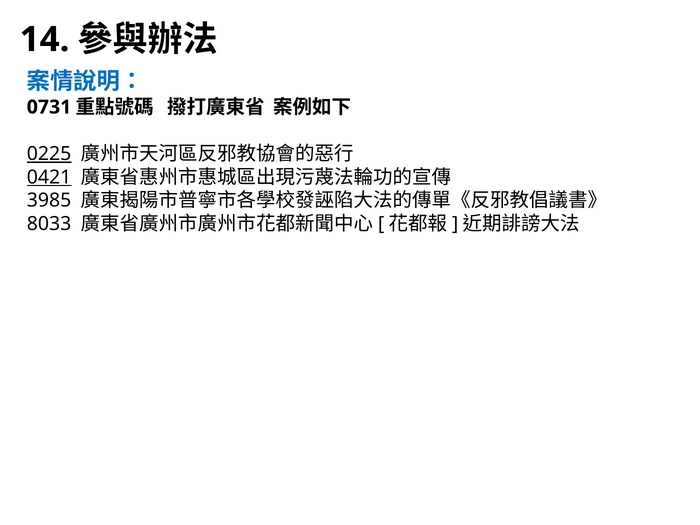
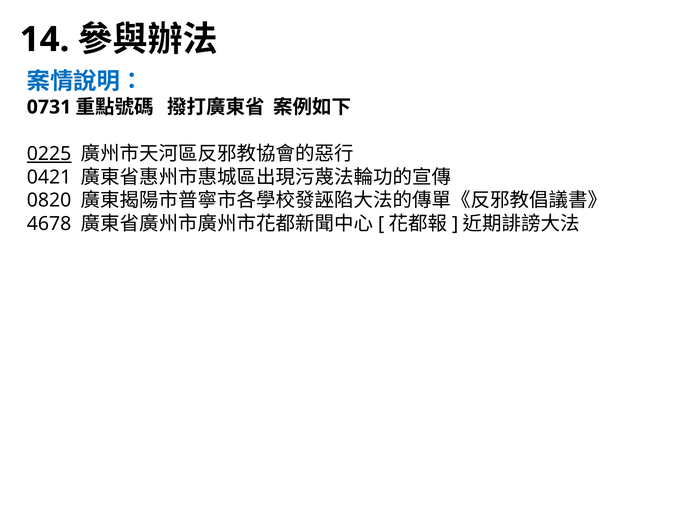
0421 underline: present -> none (49, 177)
3985: 3985 -> 0820 (49, 200)
8033: 8033 -> 4678 (49, 224)
